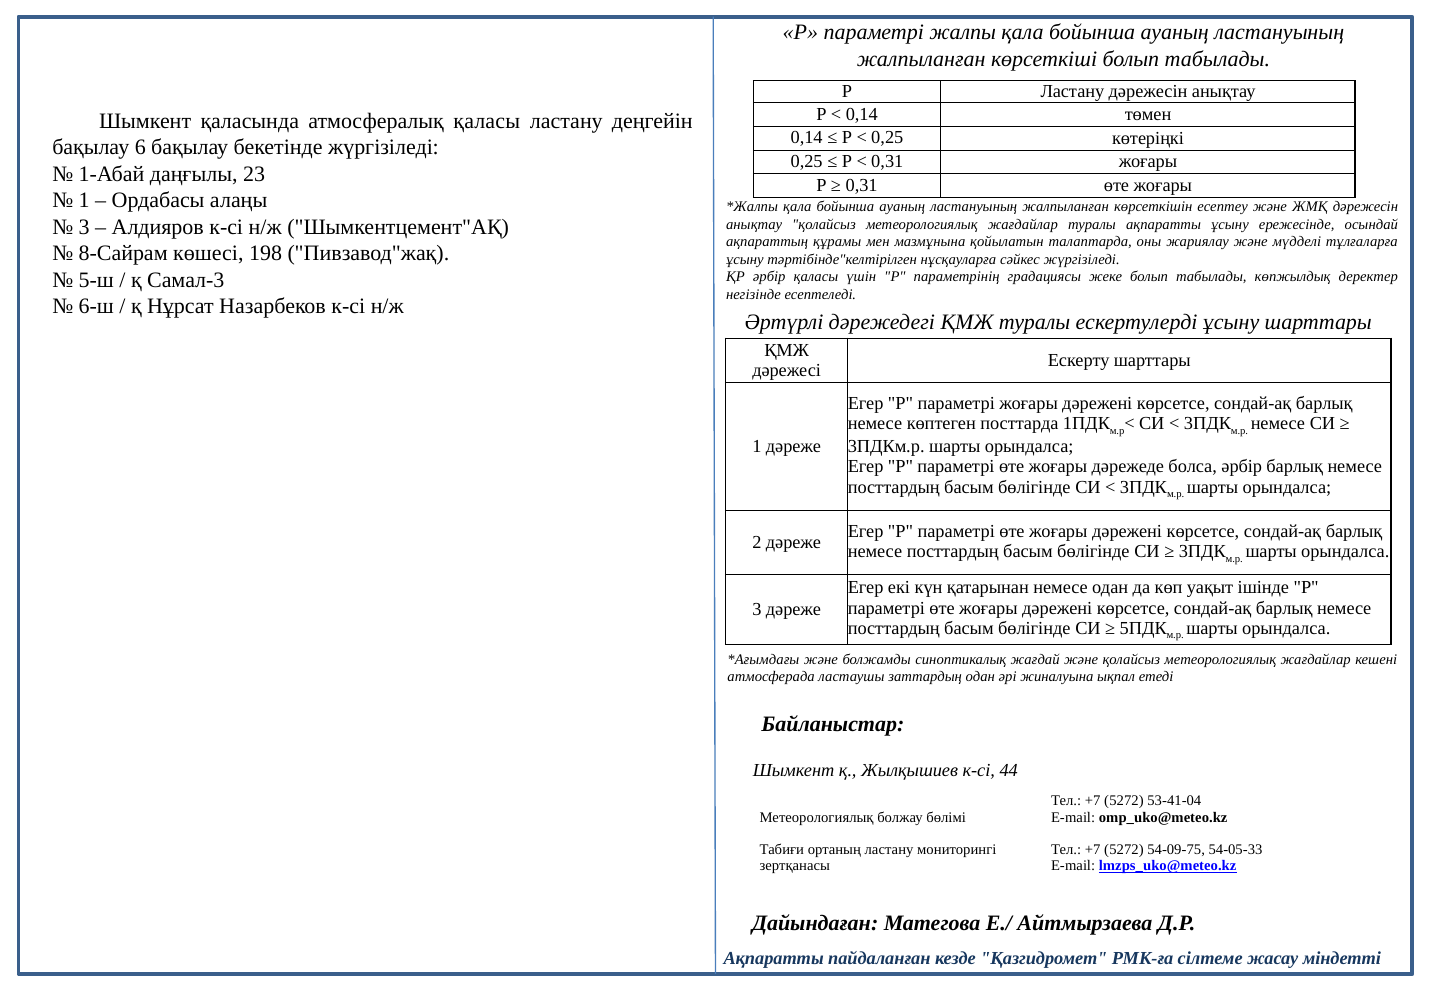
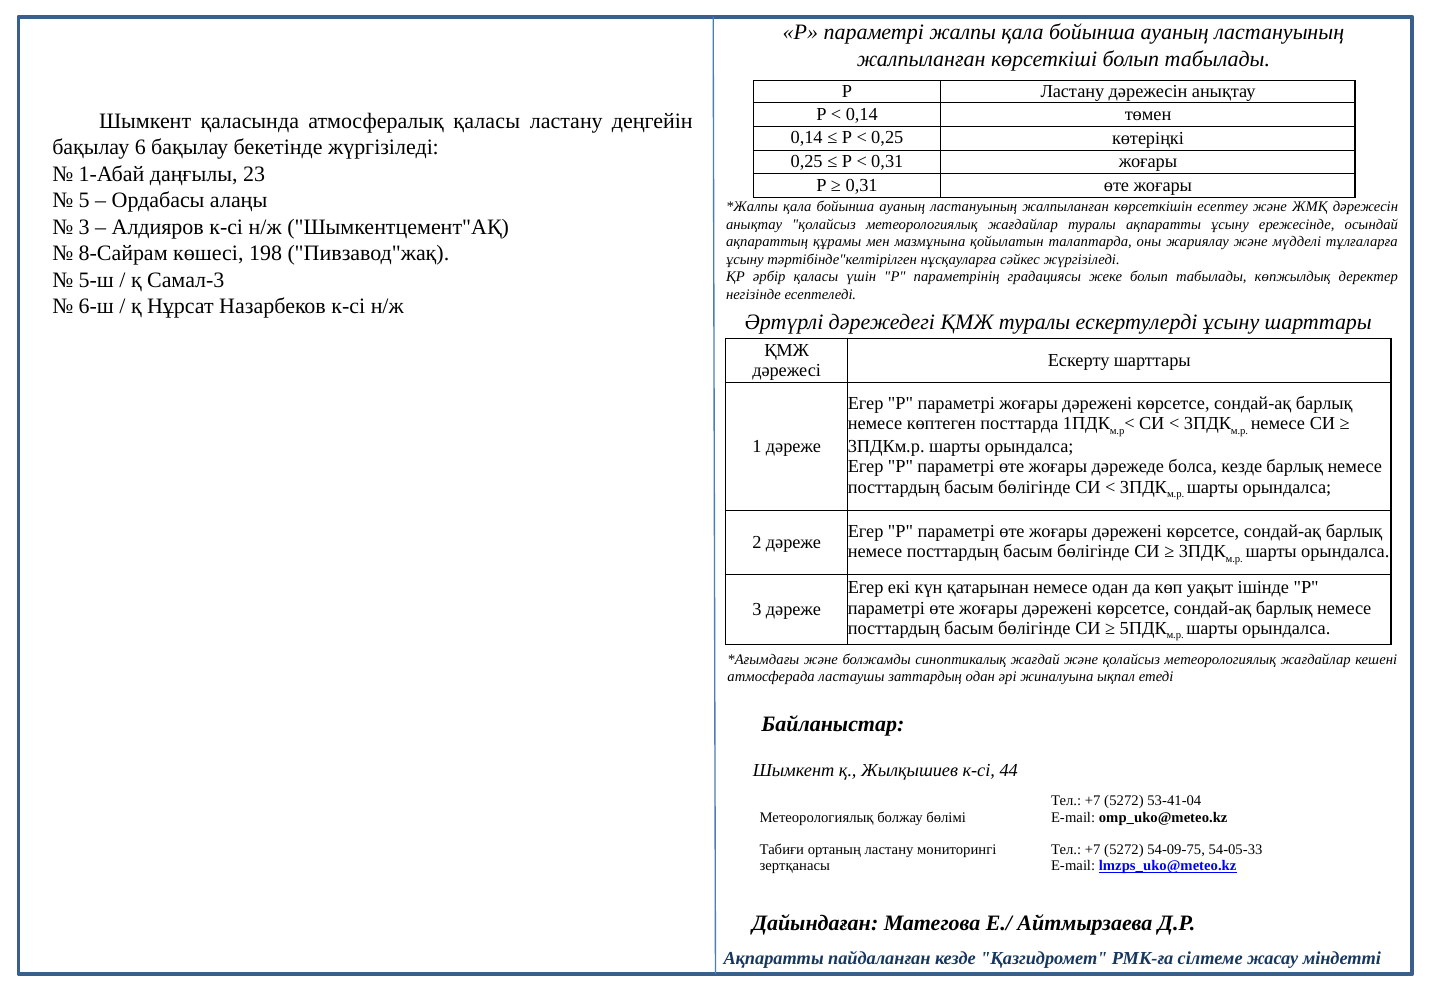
1: 1 -> 5 (84, 200)
болса әрбір: әрбір -> кезде (1242, 467)
